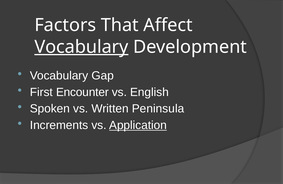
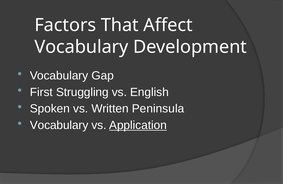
Vocabulary underline: present -> none (81, 47)
Encounter: Encounter -> Struggling (82, 92)
Increments: Increments -> Vocabulary (59, 125)
